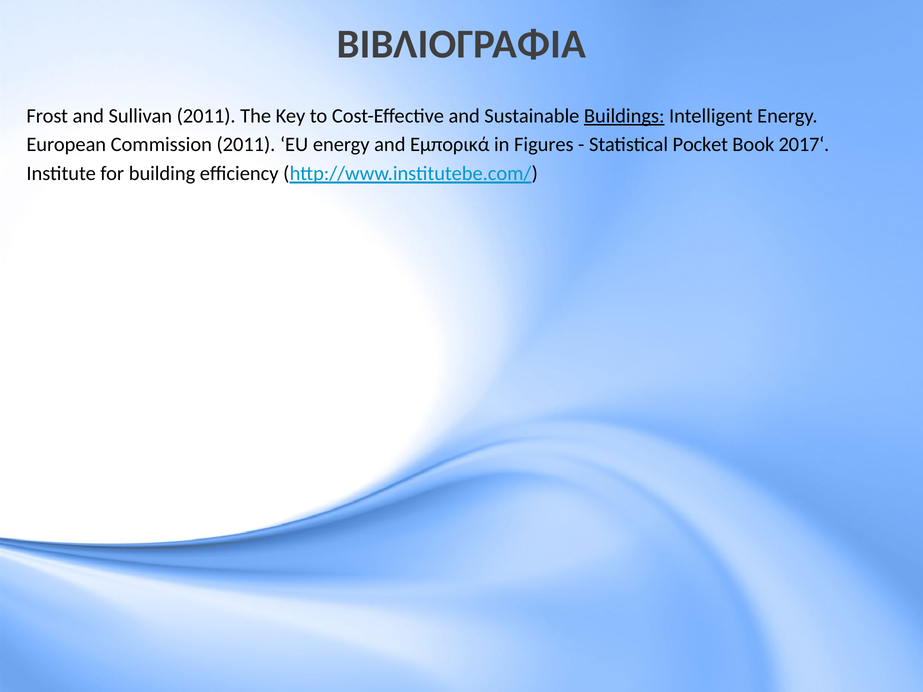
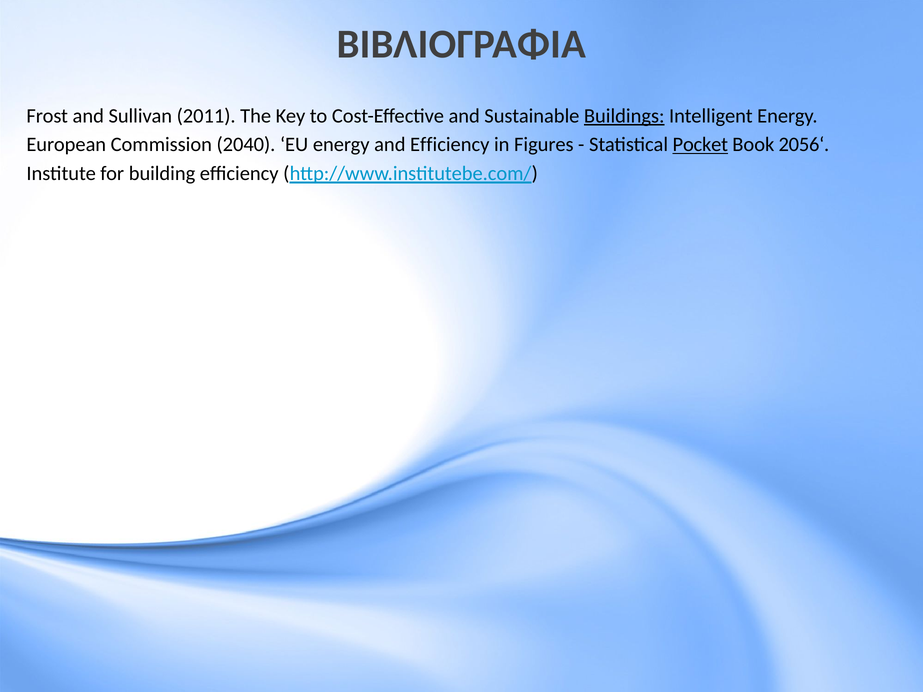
Commission 2011: 2011 -> 2040 (246, 145)
and Εμπορικά: Εμπορικά -> Efficiency (450, 145)
Pocket underline: none -> present (700, 145)
2017‘: 2017‘ -> 2056‘ (804, 145)
